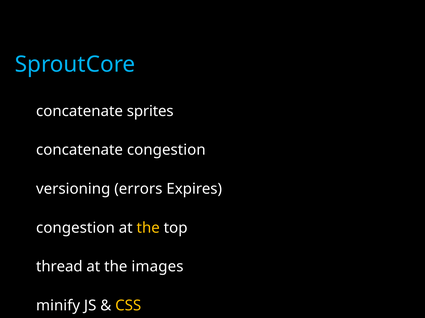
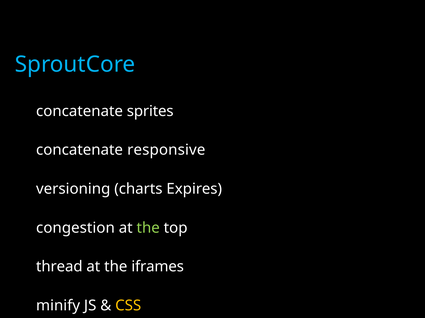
concatenate congestion: congestion -> responsive (166, 150)
errors: errors -> charts (138, 189)
the colour: yellow -> light green (148, 228)
images: images -> iframes (158, 267)
